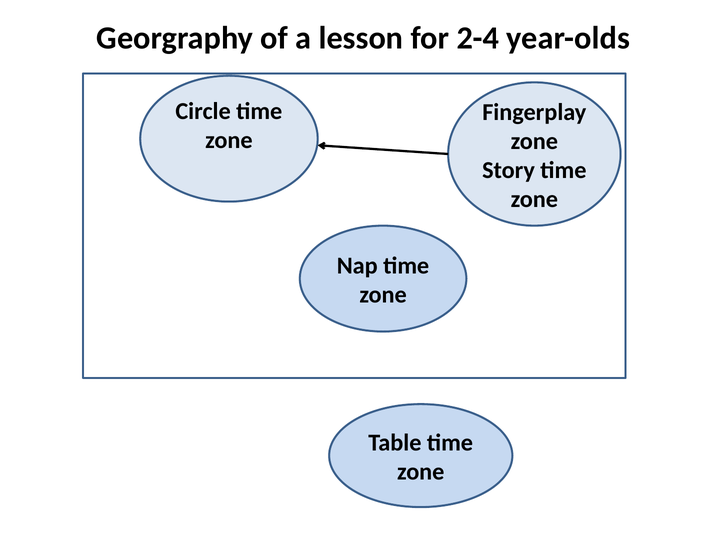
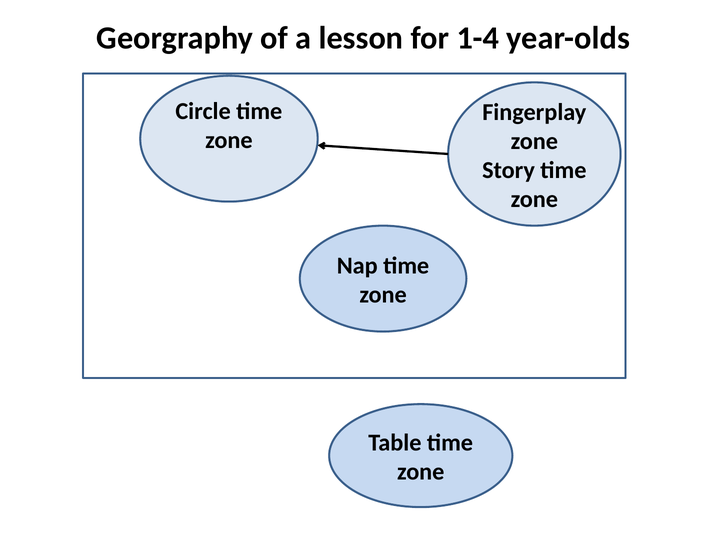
2-4: 2-4 -> 1-4 (478, 38)
